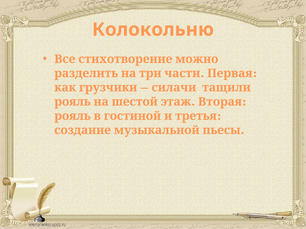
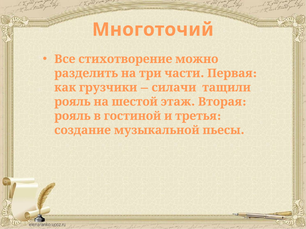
Колокольню: Колокольню -> Многоточий (153, 30)
